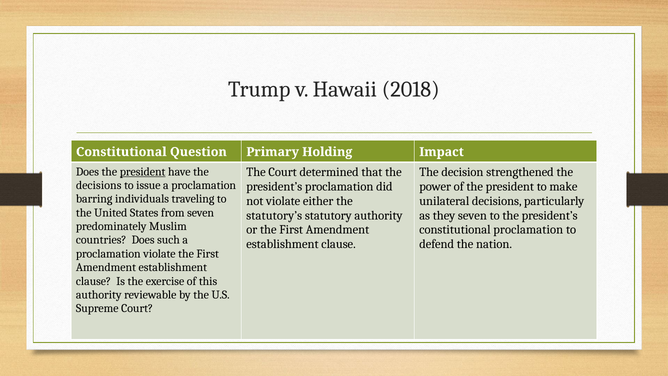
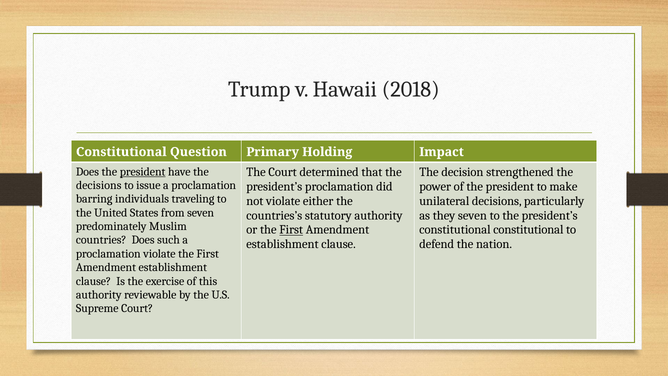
statutory’s: statutory’s -> countries’s (274, 215)
First underline: none -> present (291, 230)
constitutional proclamation: proclamation -> constitutional (528, 230)
